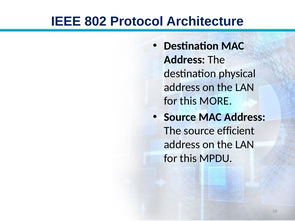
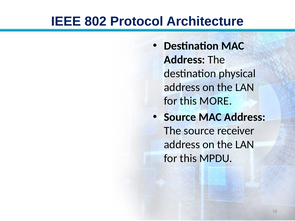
efficient: efficient -> receiver (236, 131)
